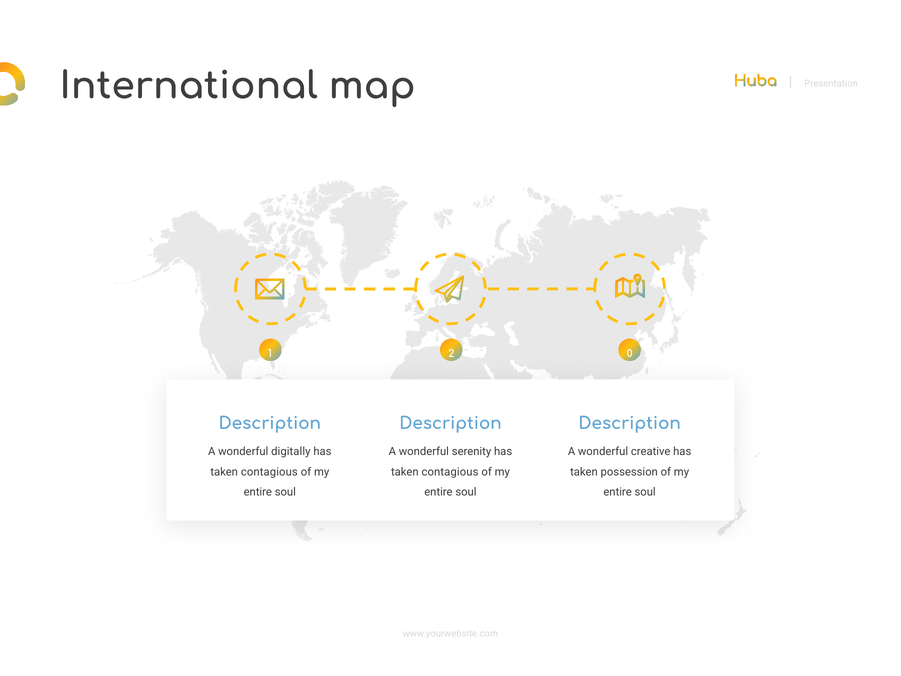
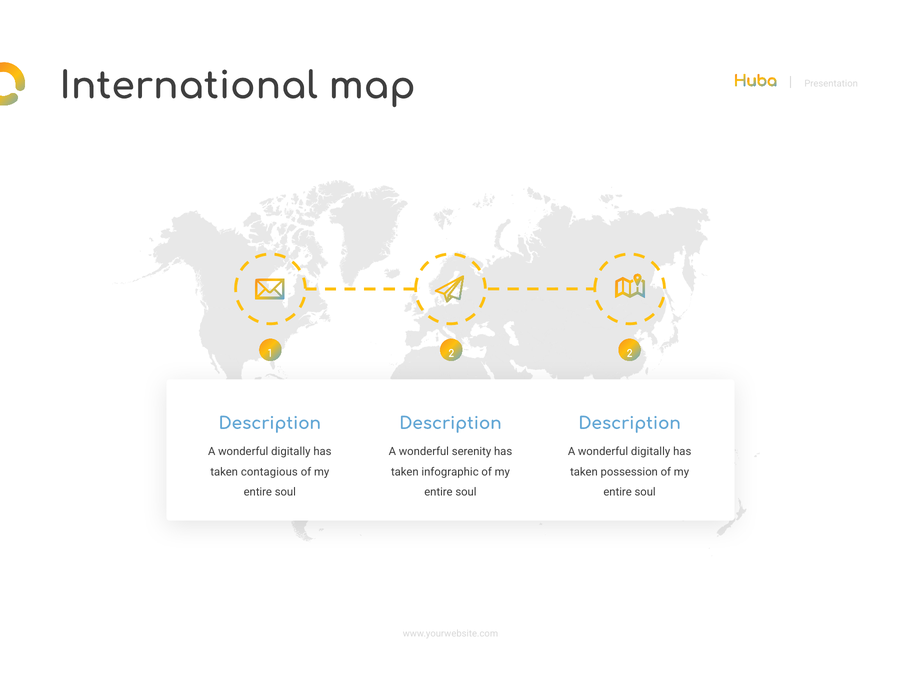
2 0: 0 -> 2 (630, 353)
creative: creative -> digitally (651, 451)
contagious: contagious -> infographic (450, 472)
